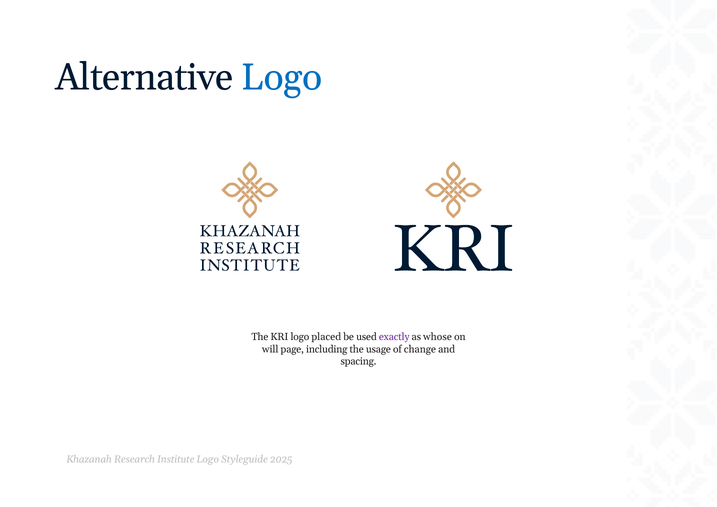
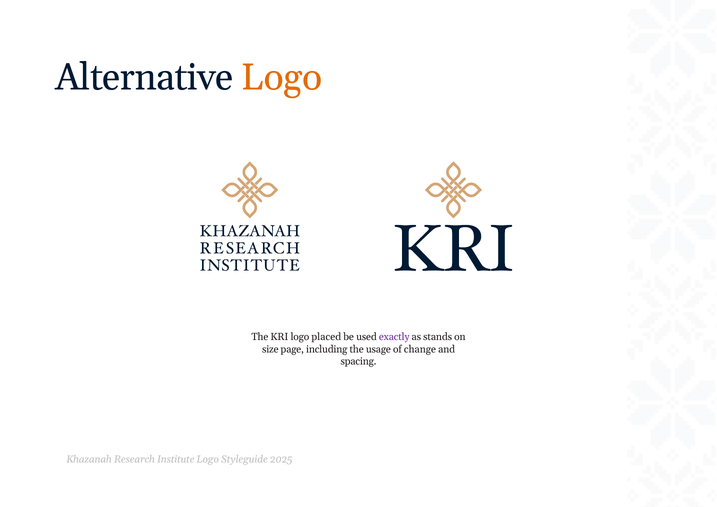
Logo colour: blue -> orange (282, 77)
whose: whose -> stands (438, 337)
will: will -> size (270, 349)
